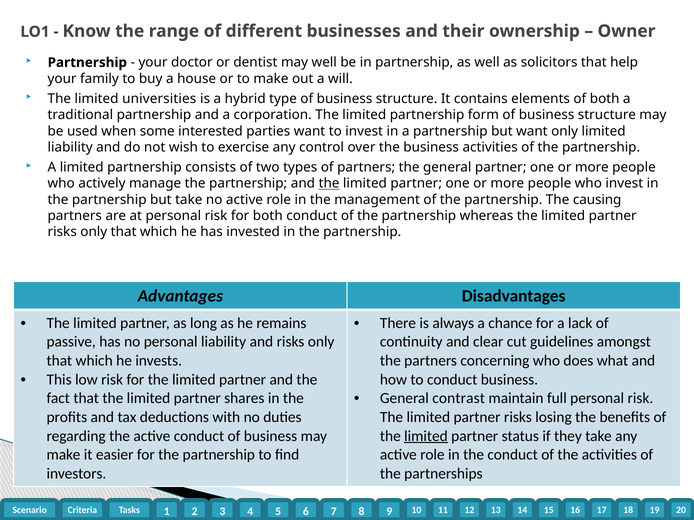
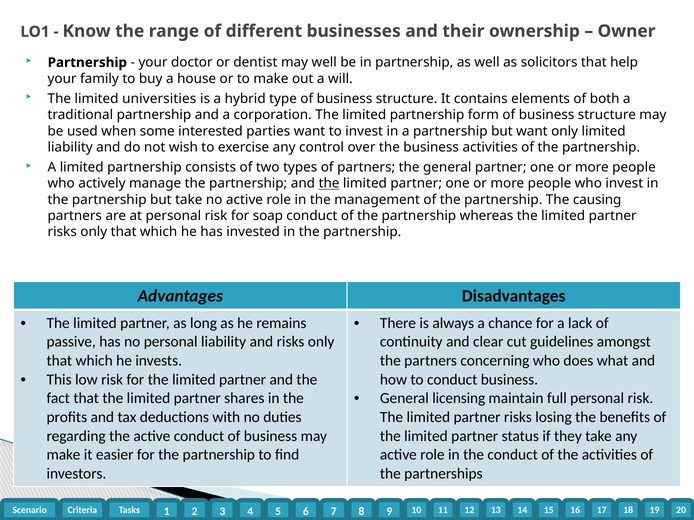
for both: both -> soap (268, 216)
contrast: contrast -> licensing (459, 399)
limited underline: present -> none (426, 436)
